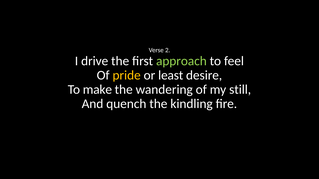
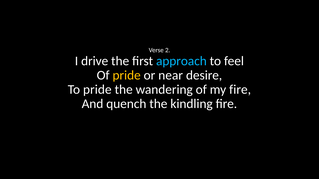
approach colour: light green -> light blue (181, 61)
least: least -> near (171, 75)
To make: make -> pride (97, 90)
my still: still -> fire (240, 90)
